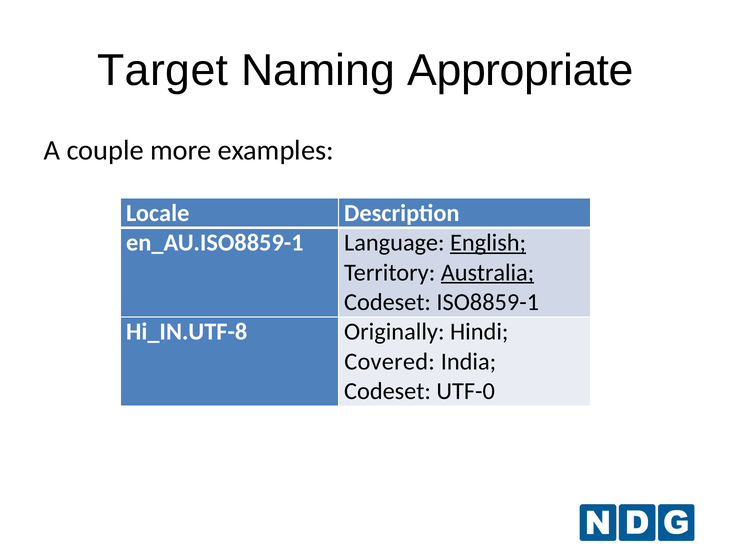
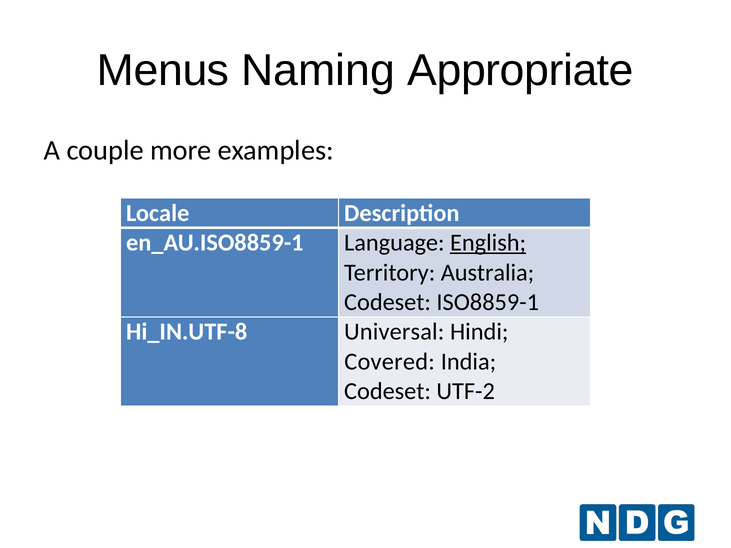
Target: Target -> Menus (163, 71)
Australia underline: present -> none (487, 273)
Originally: Originally -> Universal (394, 332)
UTF-0: UTF-0 -> UTF-2 (466, 392)
